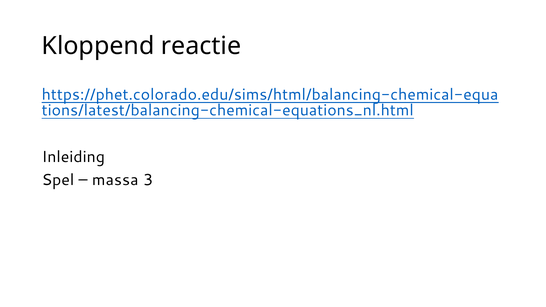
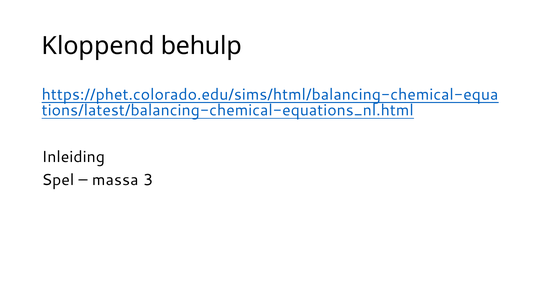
reactie: reactie -> behulp (201, 46)
